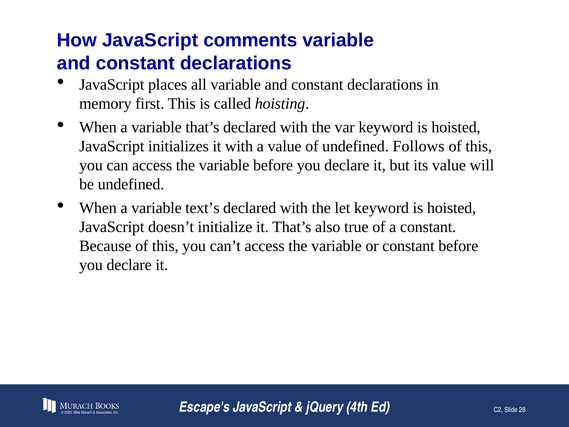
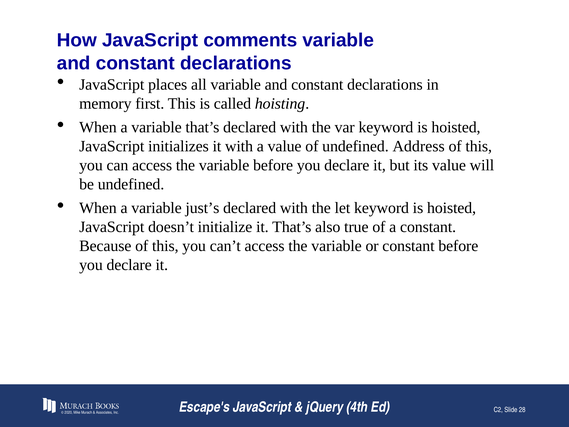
Follows: Follows -> Address (419, 146)
text’s: text’s -> just’s (202, 208)
